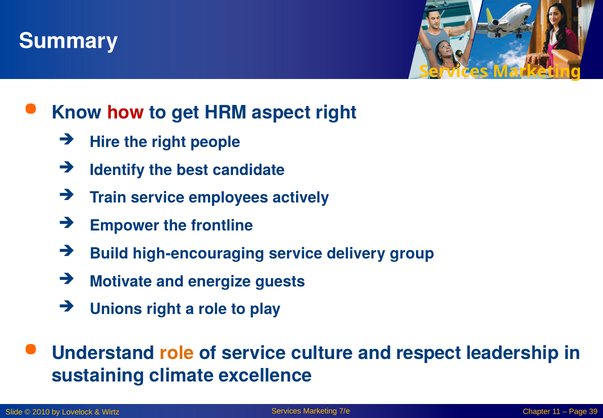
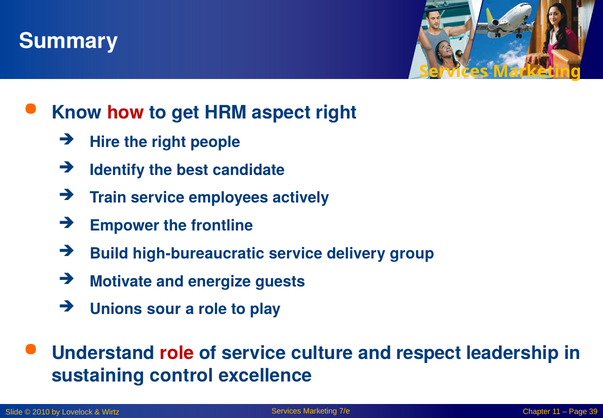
high-encouraging: high-encouraging -> high-bureaucratic (199, 253)
Unions right: right -> sour (164, 309)
role colour: orange -> red (177, 353)
climate: climate -> control (182, 375)
